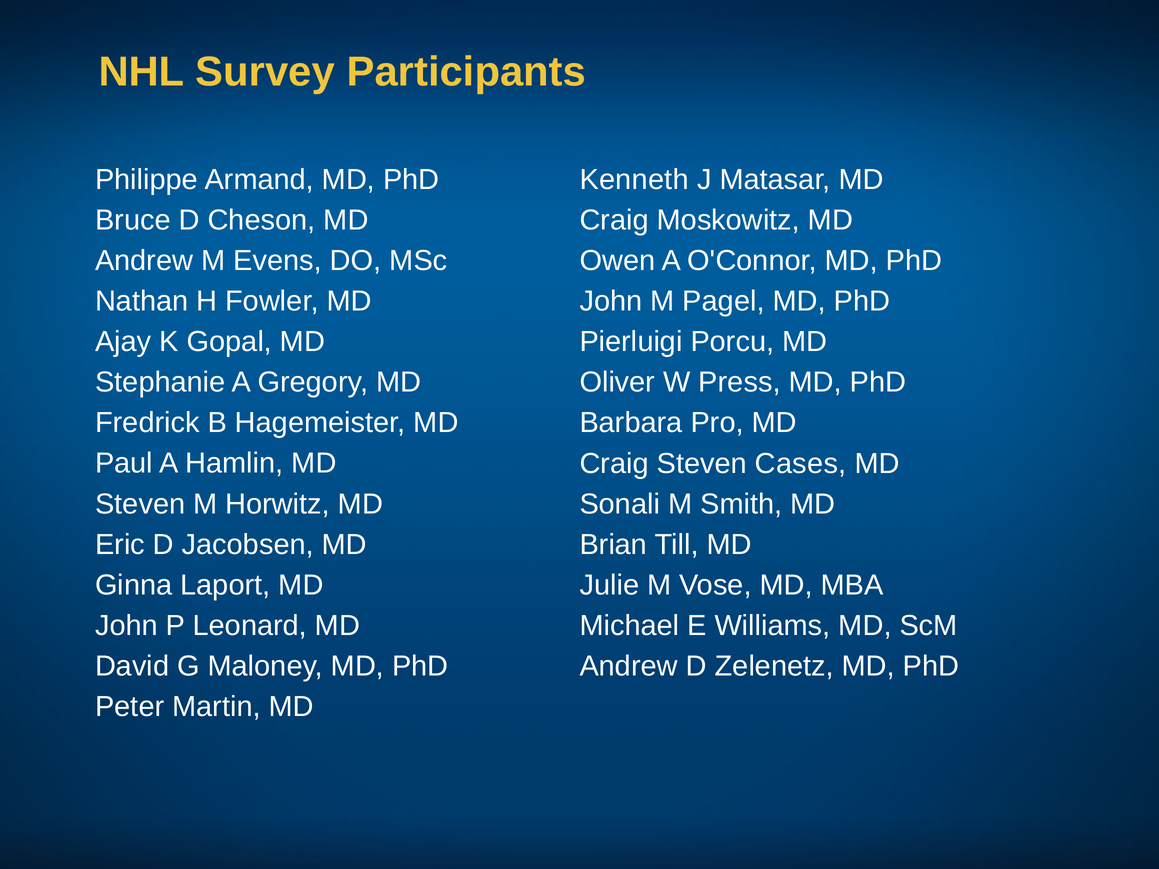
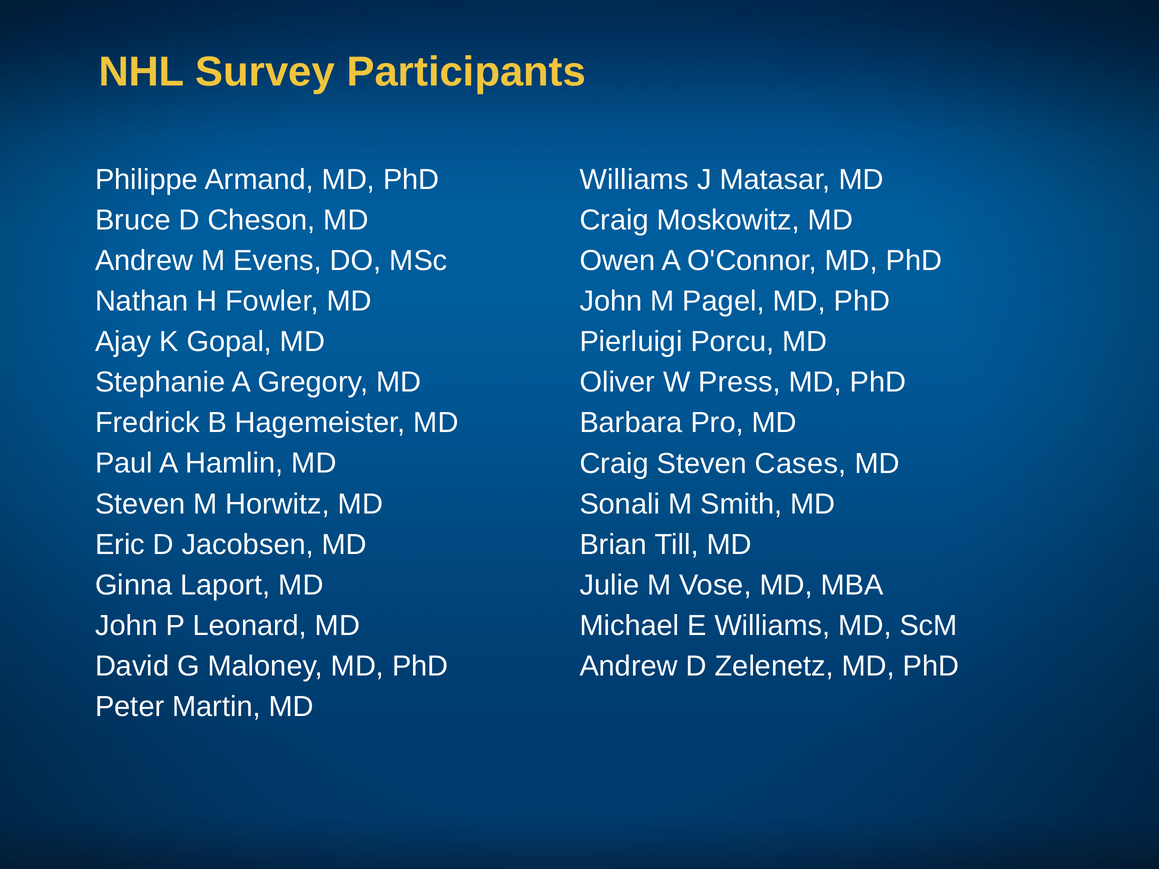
Kenneth: Kenneth -> Williams (634, 180)
